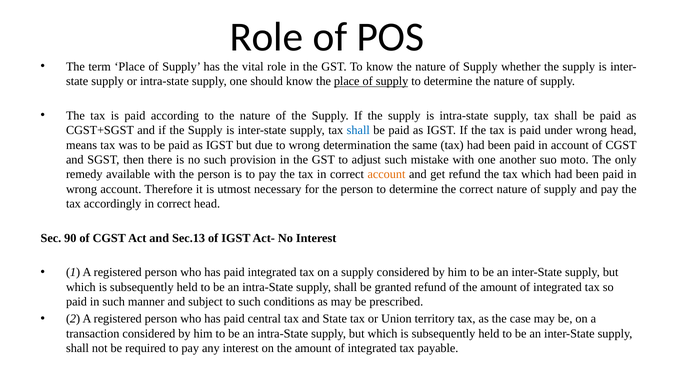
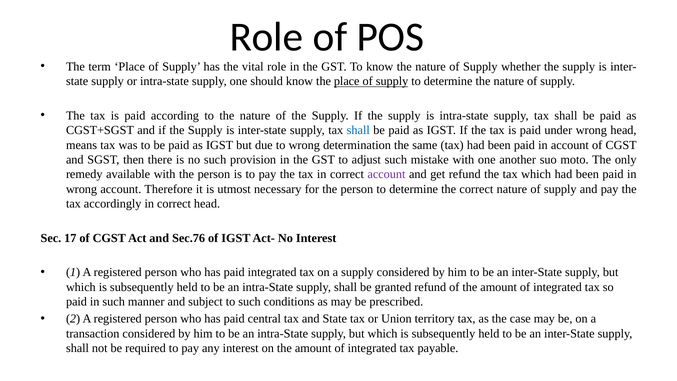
account colour: orange -> purple (386, 174)
90: 90 -> 17 (70, 238)
Sec.13: Sec.13 -> Sec.76 (189, 238)
